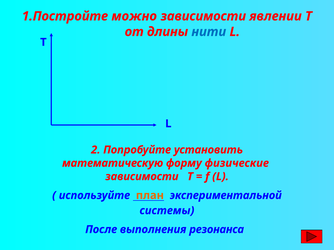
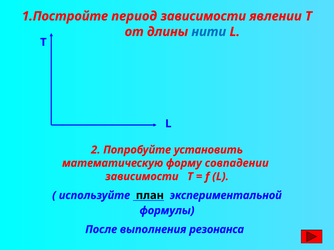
можно: можно -> период (134, 16)
физические: физические -> совпадении (237, 163)
план colour: orange -> black (150, 196)
системы: системы -> формулы (167, 211)
